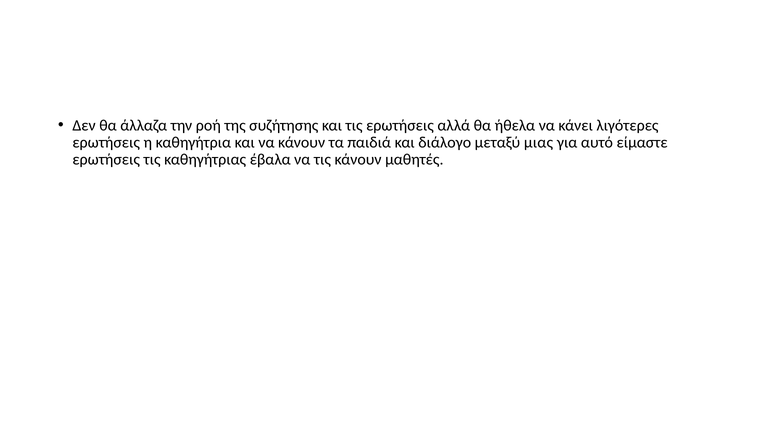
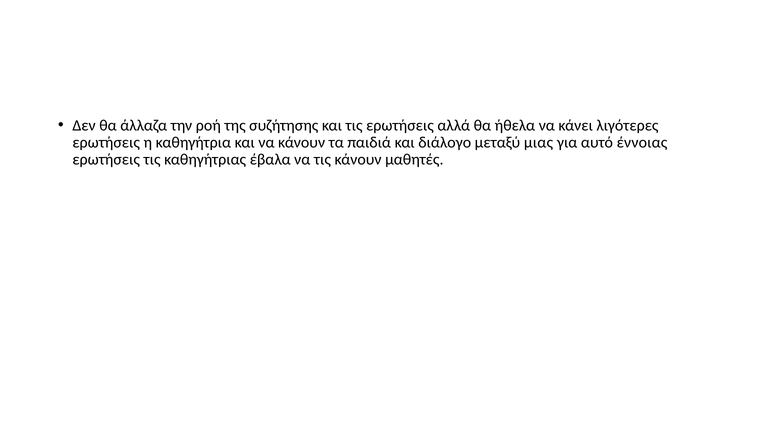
είμαστε: είμαστε -> έννοιας (642, 143)
